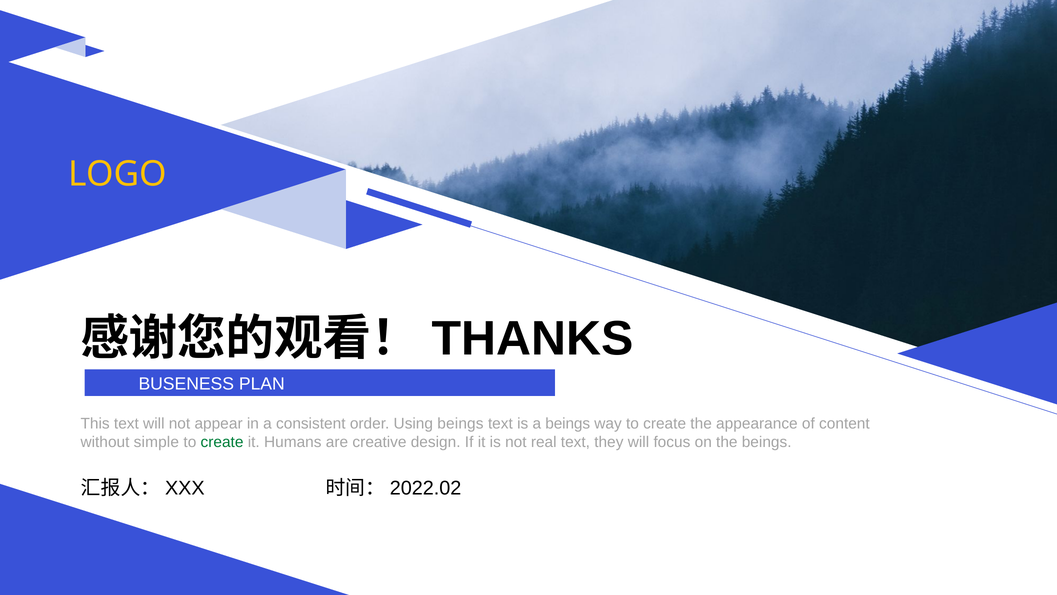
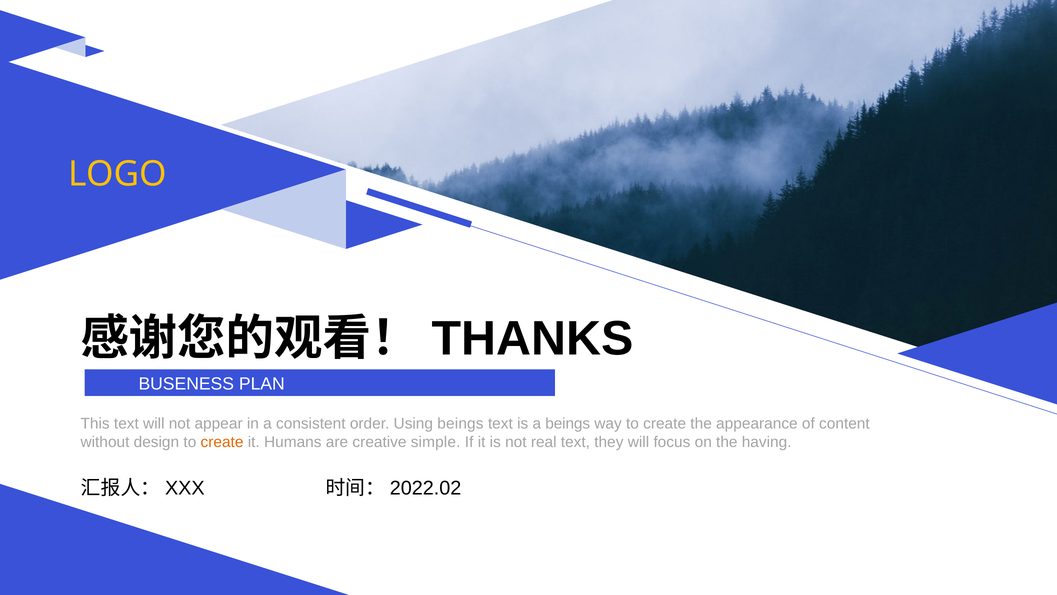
simple: simple -> design (156, 442)
create colour: green -> orange (222, 442)
design: design -> simple (436, 442)
the beings: beings -> having (767, 442)
